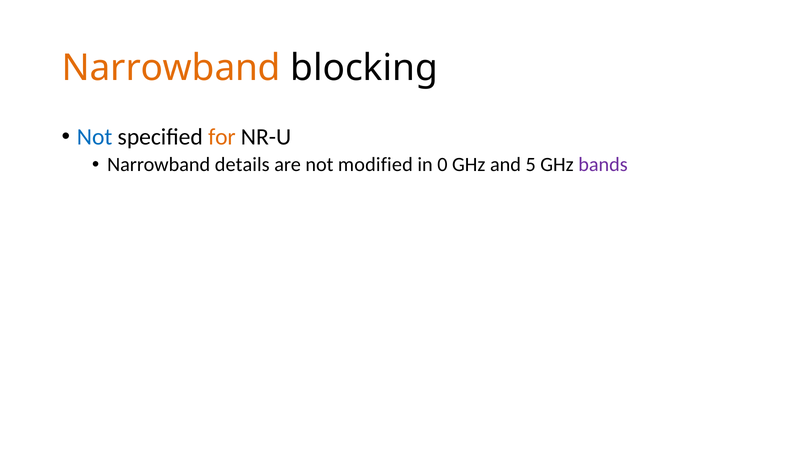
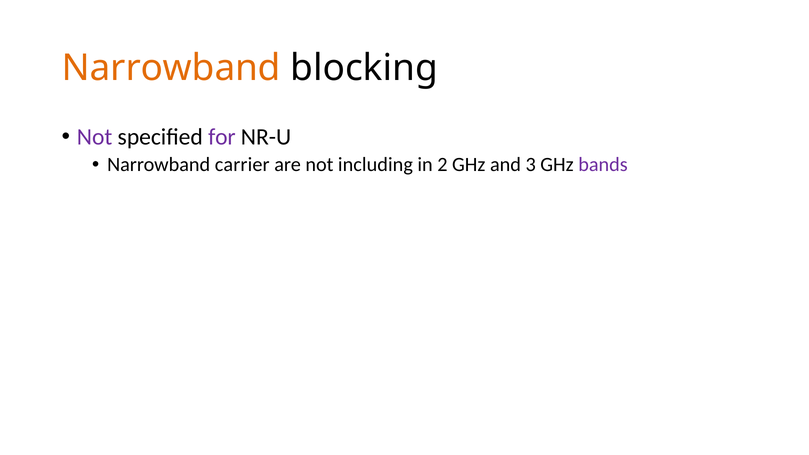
Not colour: blue -> purple (95, 137)
for colour: orange -> purple (222, 137)
details: details -> carrier (242, 165)
modified: modified -> including (375, 165)
0: 0 -> 2 (442, 165)
5: 5 -> 3 (531, 165)
